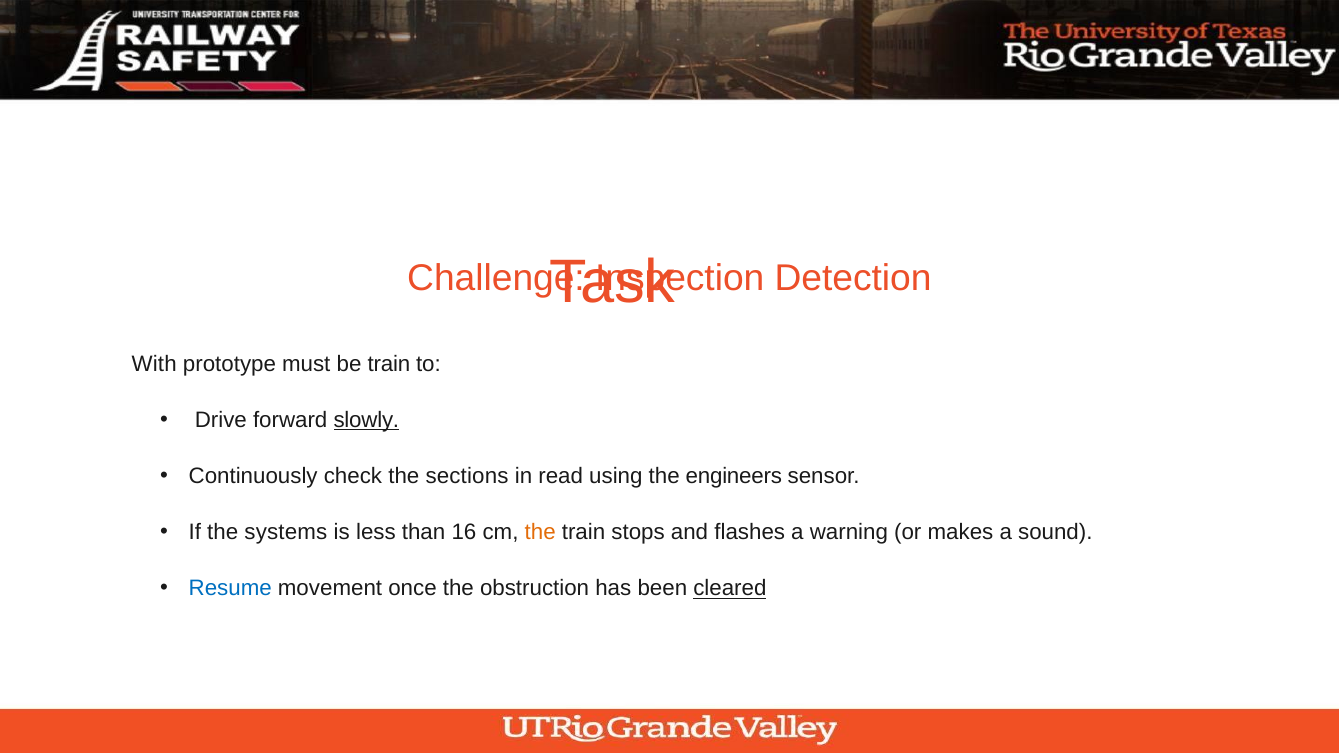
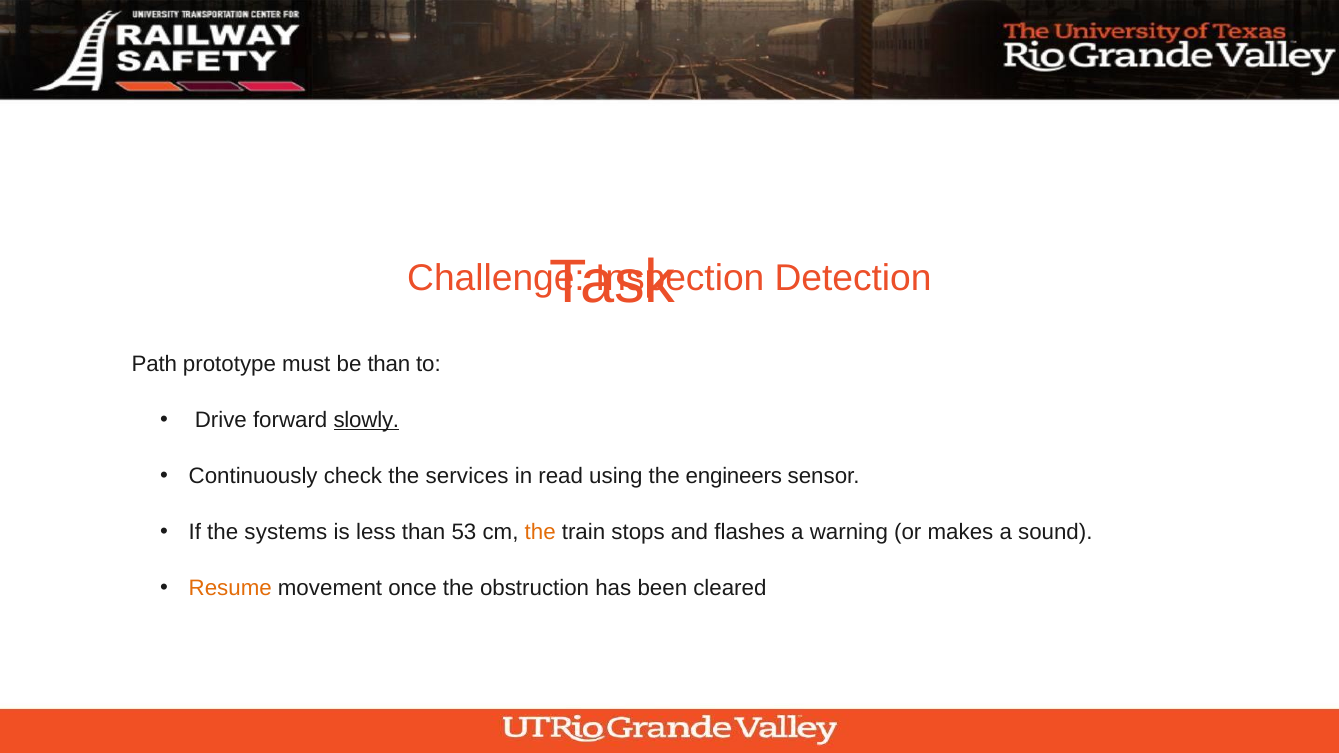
With: With -> Path (154, 364)
be train: train -> than (389, 364)
sections: sections -> services (467, 476)
16: 16 -> 53 (464, 533)
Resume colour: blue -> orange (230, 589)
cleared underline: present -> none (730, 589)
